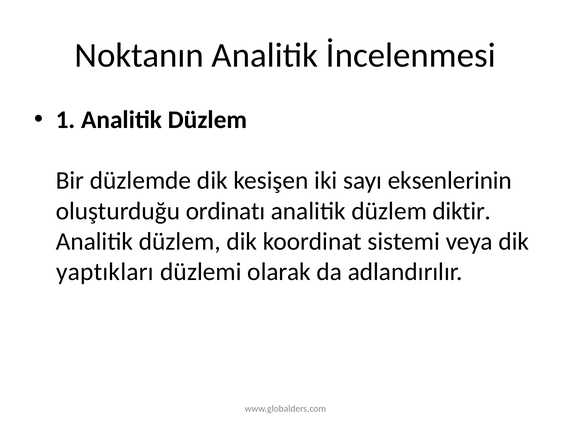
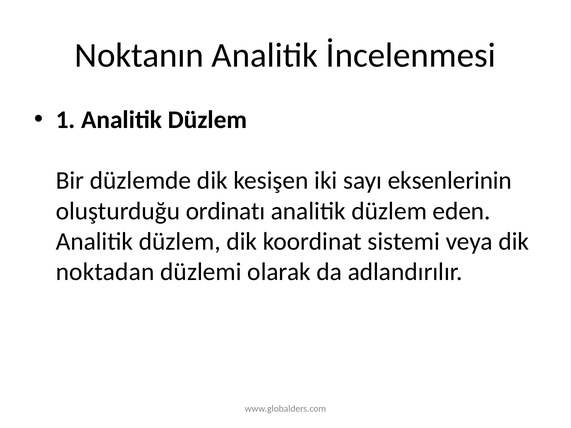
diktir: diktir -> eden (462, 211)
yaptıkları: yaptıkları -> noktadan (105, 272)
